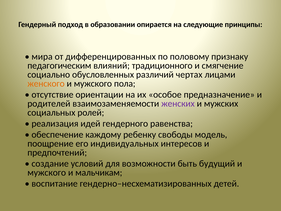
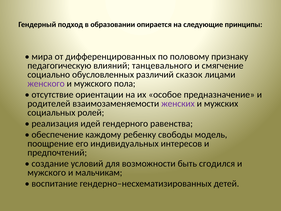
педагогическим: педагогическим -> педагогическую (59, 65)
традиционного: традиционного -> танцевального (162, 65)
чертах: чертах -> сказок (189, 74)
женского colour: orange -> purple (46, 83)
будущий: будущий -> сгодился (217, 163)
